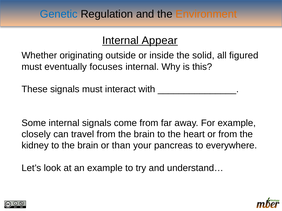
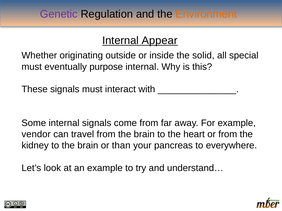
Genetic colour: blue -> purple (59, 14)
figured: figured -> special (244, 56)
focuses: focuses -> purpose (106, 67)
closely: closely -> vendor (36, 135)
